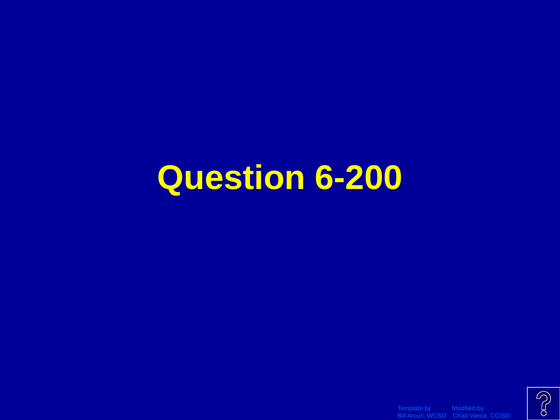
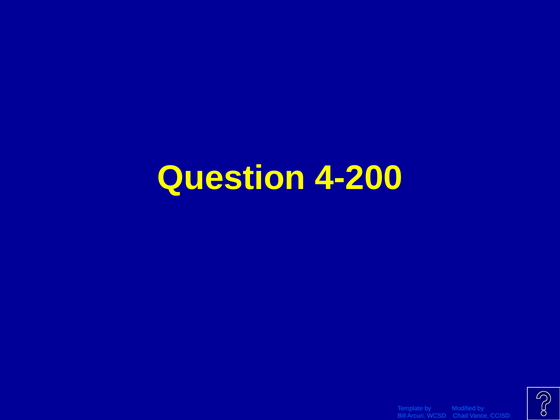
6-200: 6-200 -> 4-200 (359, 178)
